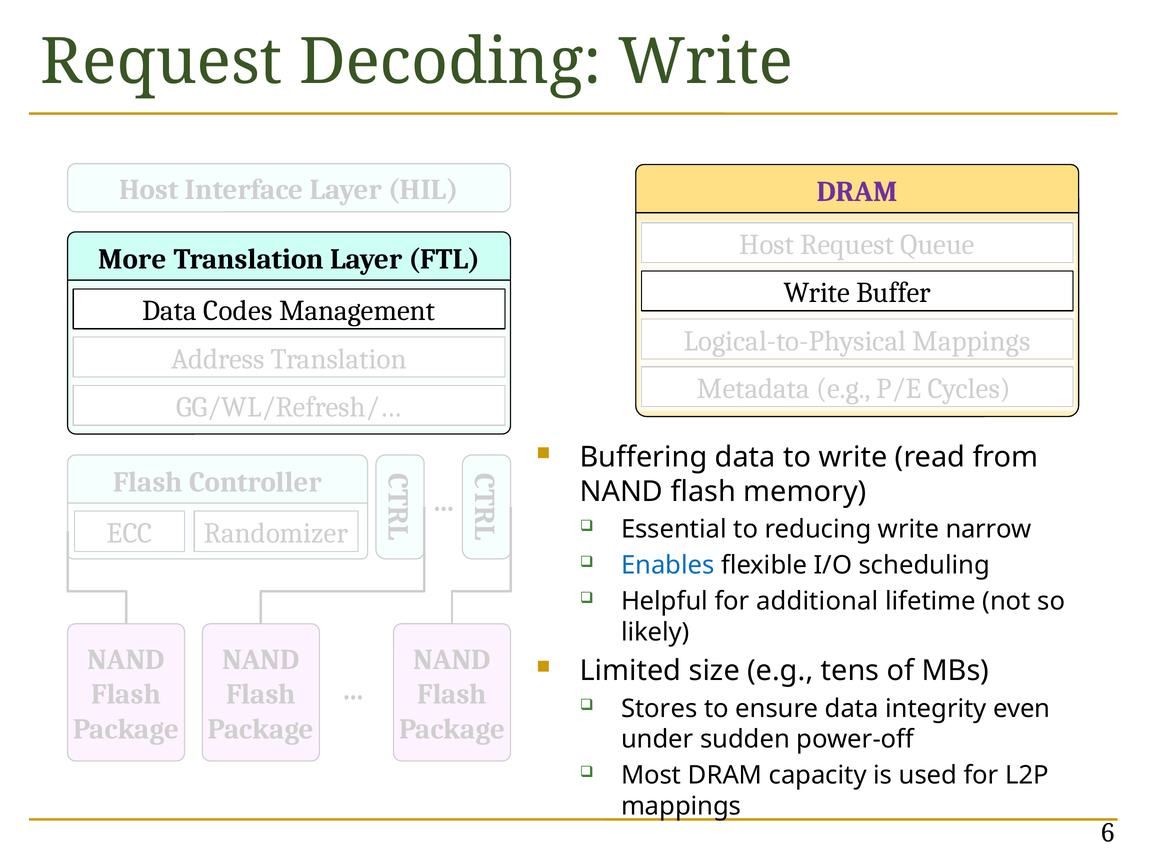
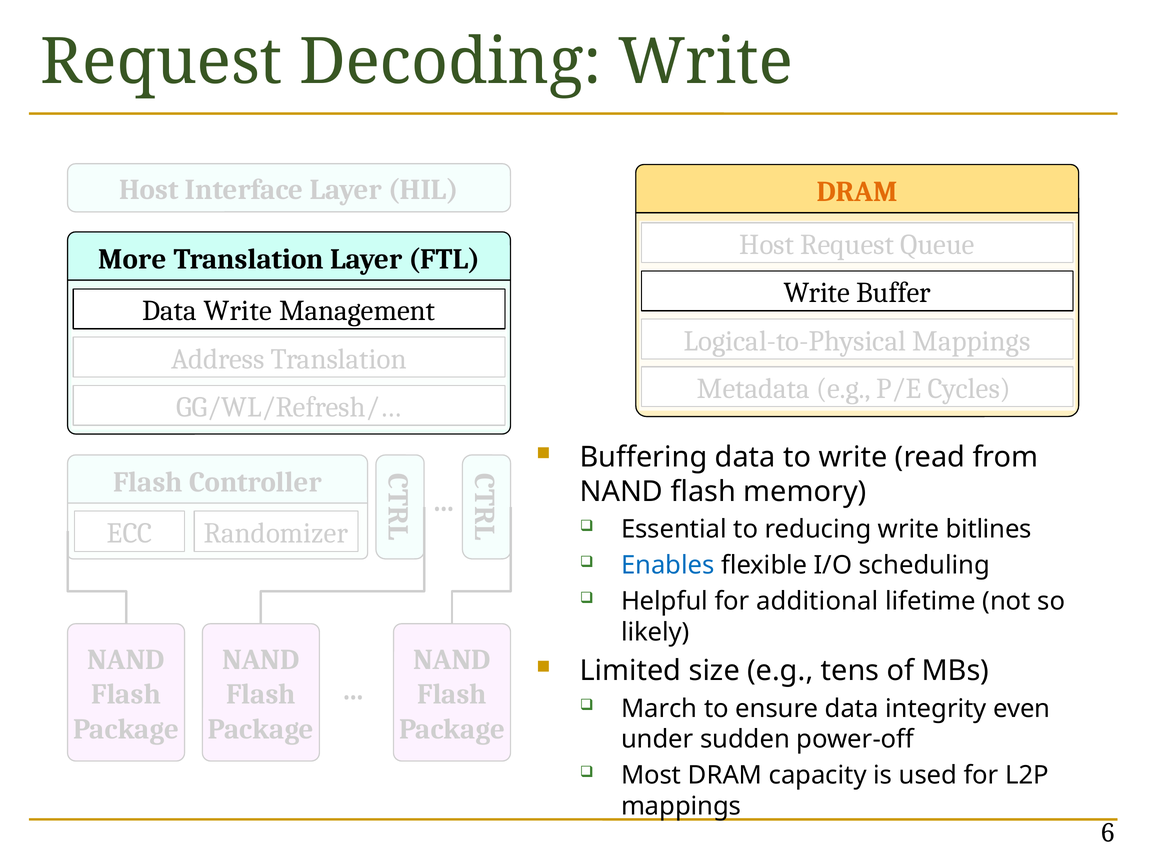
DRAM colour: purple -> orange (857, 192)
Data Codes: Codes -> Write (238, 311)
narrow: narrow -> bitlines (989, 529)
Stores: Stores -> March (659, 709)
